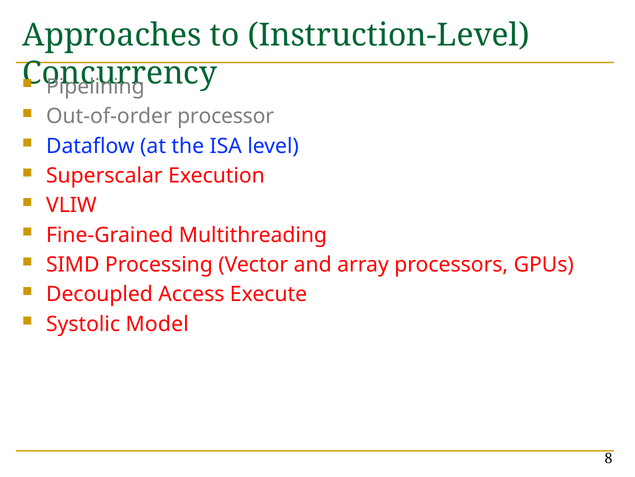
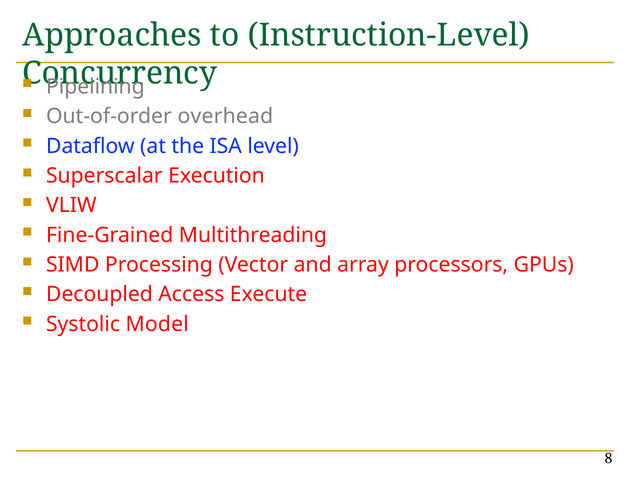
processor: processor -> overhead (225, 116)
